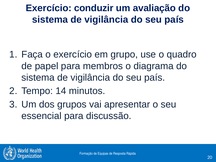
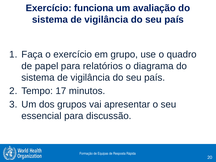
conduzir: conduzir -> funciona (94, 8)
membros: membros -> relatórios (103, 66)
14: 14 -> 17 (61, 91)
